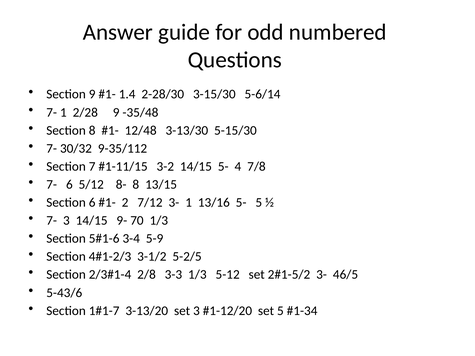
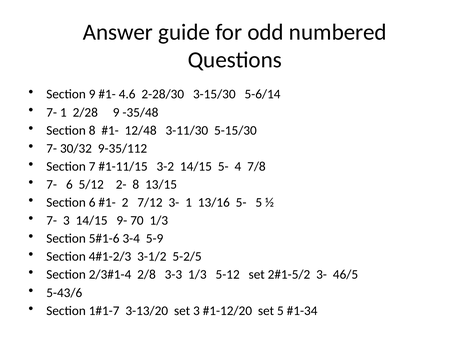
1.4: 1.4 -> 4.6 (127, 94)
3-13/30: 3-13/30 -> 3-11/30 (187, 130)
8-: 8- -> 2- (121, 185)
